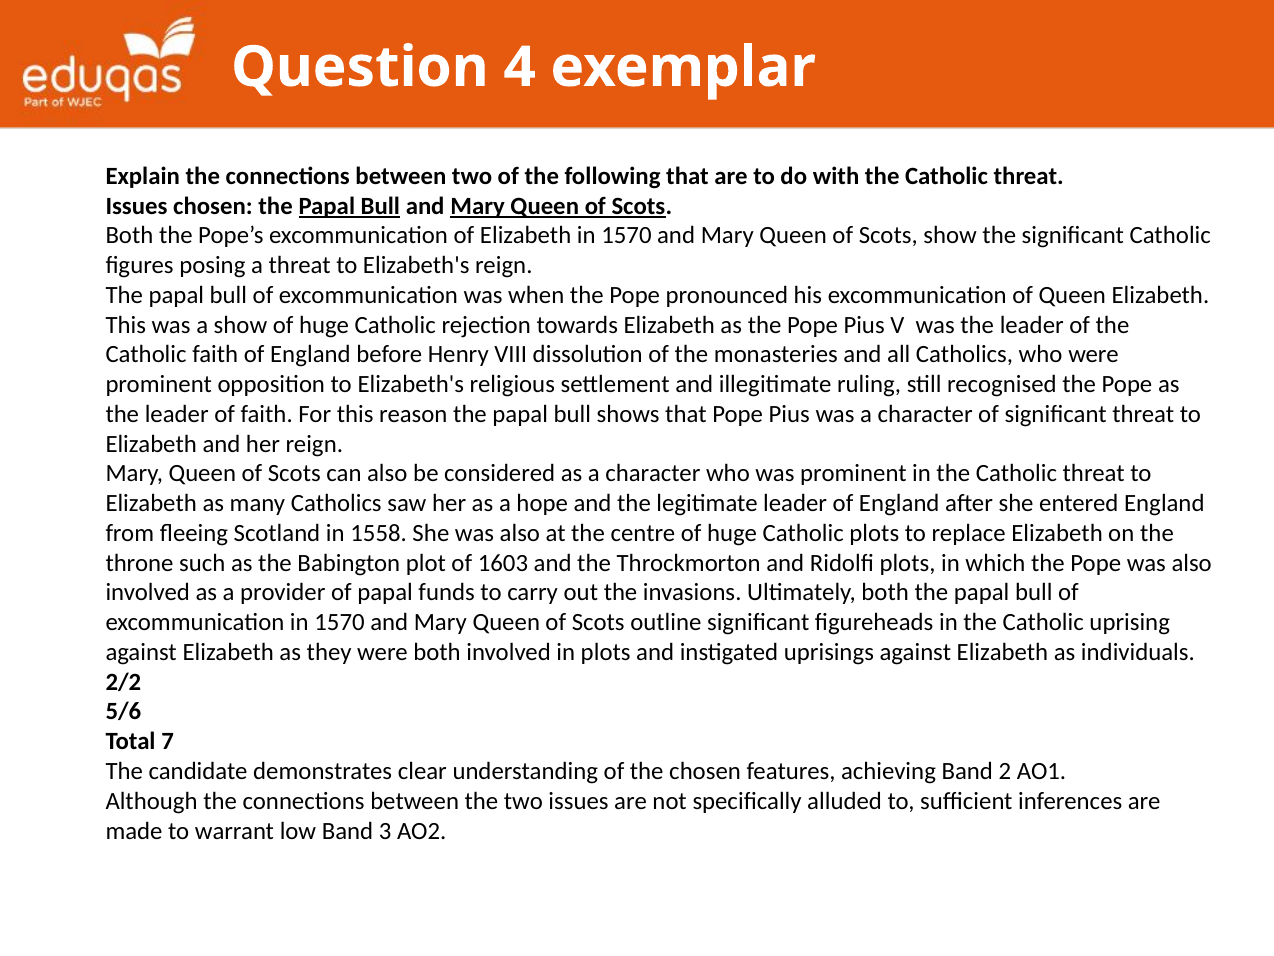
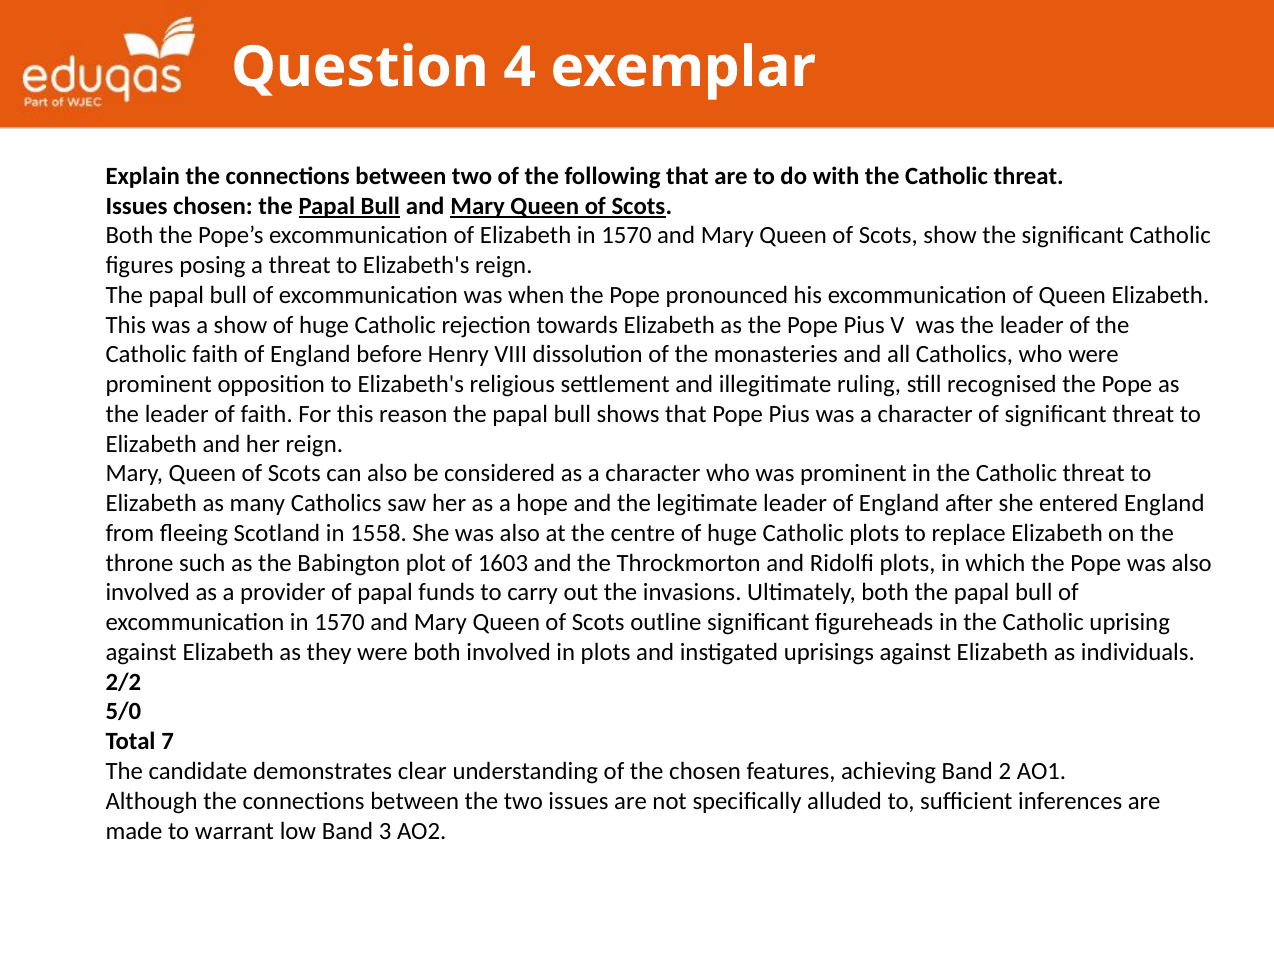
5/6: 5/6 -> 5/0 (123, 711)
